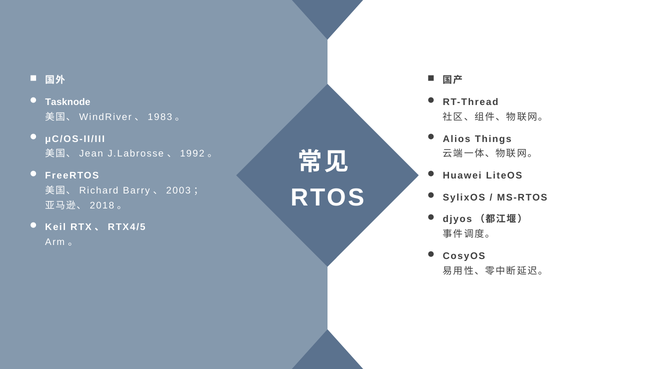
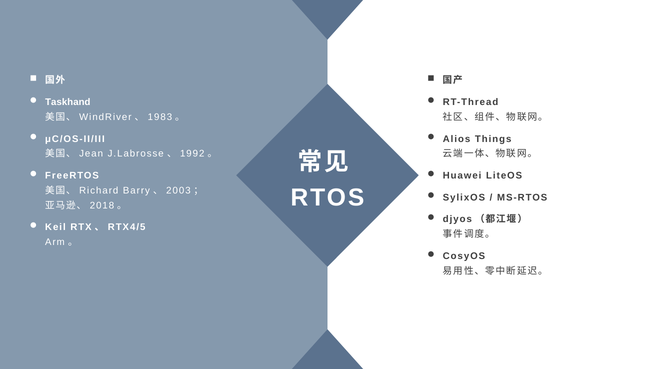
Tasknode: Tasknode -> Taskhand (68, 102)
